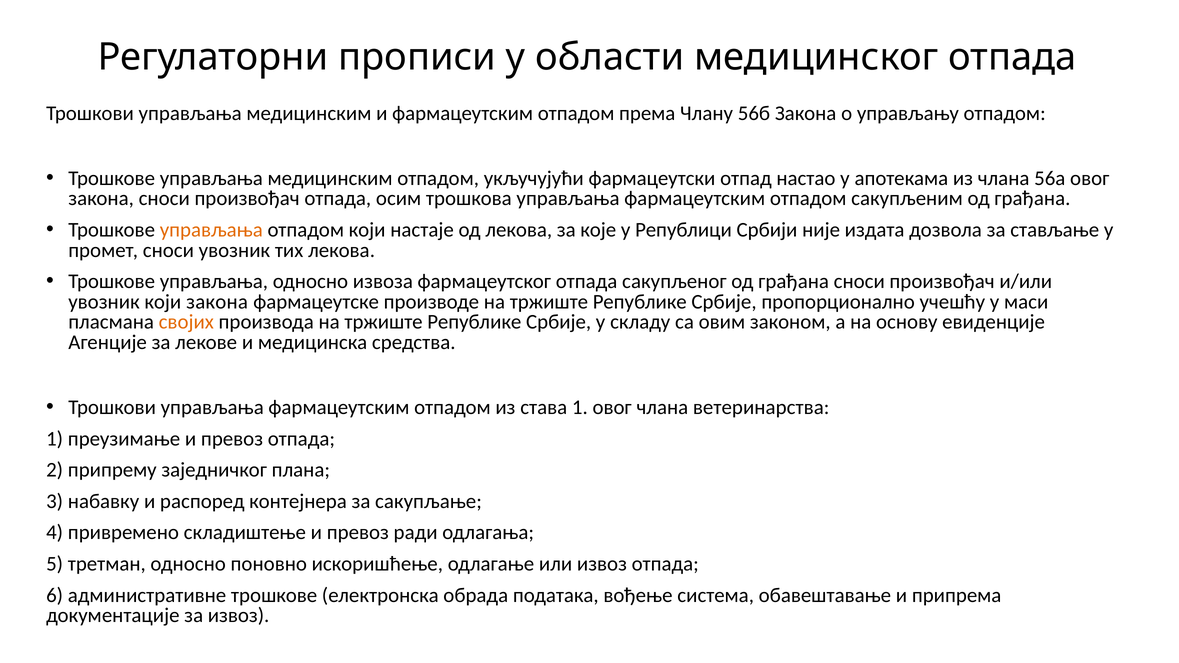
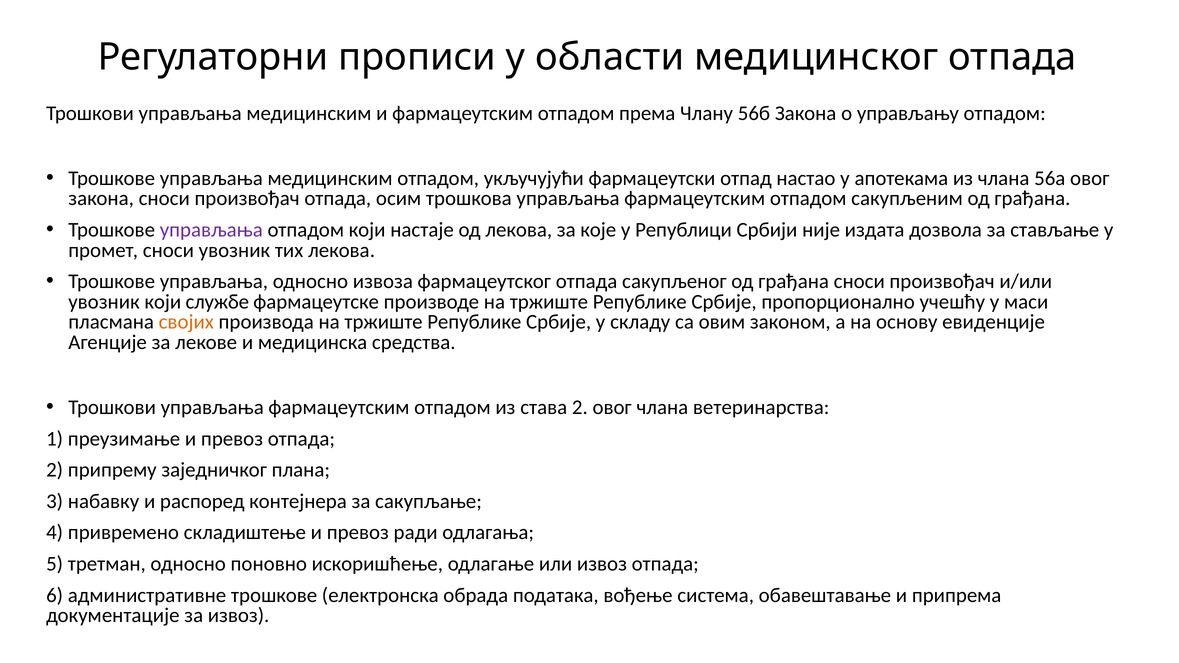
управљања colour: orange -> purple (211, 230)
који закона: закона -> службе (217, 302)
става 1: 1 -> 2 (580, 407)
